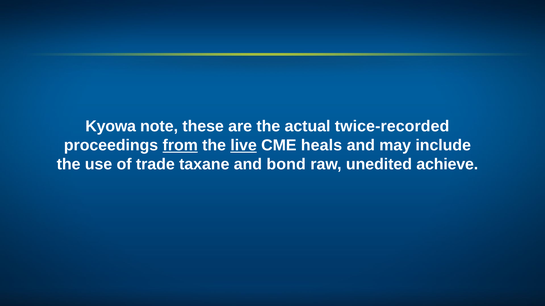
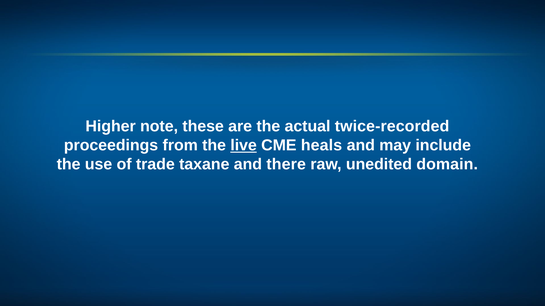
Kyowa: Kyowa -> Higher (111, 126)
from underline: present -> none (180, 145)
bond: bond -> there (286, 165)
achieve: achieve -> domain (447, 165)
